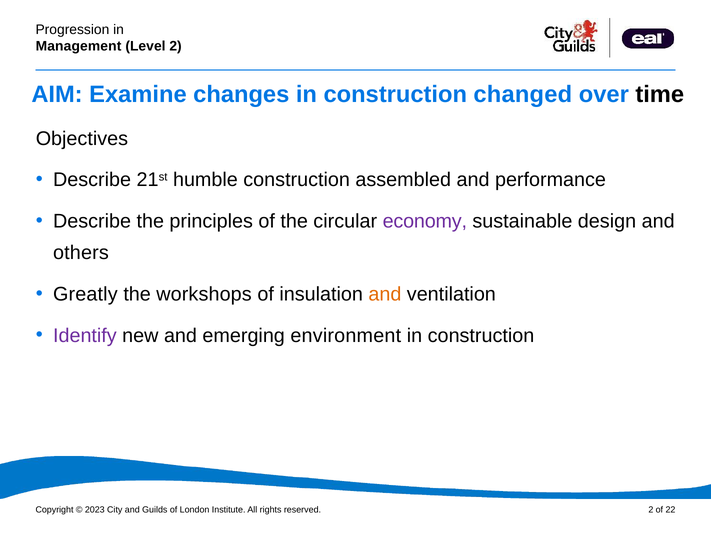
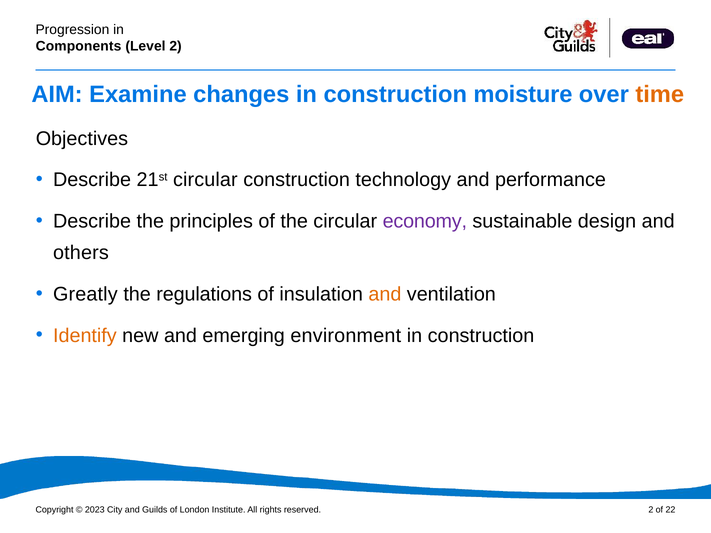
Management: Management -> Components (78, 46)
changed: changed -> moisture (523, 94)
time colour: black -> orange (660, 94)
21st humble: humble -> circular (205, 180)
assembled: assembled -> technology (403, 180)
workshops: workshops -> regulations (204, 294)
Identify colour: purple -> orange (85, 336)
